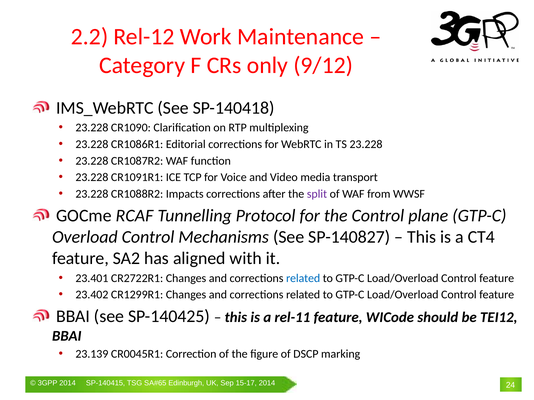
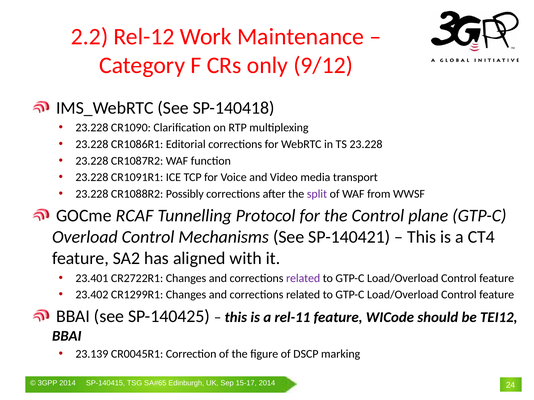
Impacts: Impacts -> Possibly (185, 194)
SP-140827: SP-140827 -> SP-140421 (349, 237)
related colour: blue -> purple (303, 278)
